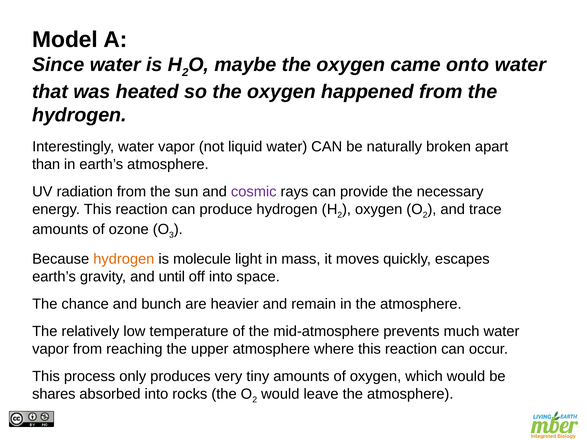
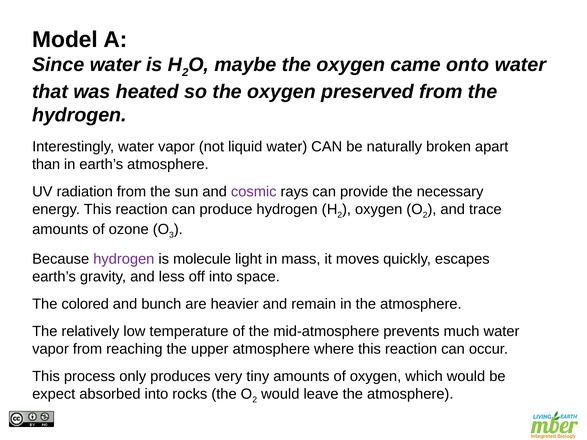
happened: happened -> preserved (367, 92)
hydrogen colour: orange -> purple (124, 259)
until: until -> less (172, 277)
chance: chance -> colored (85, 304)
shares: shares -> expect (54, 394)
